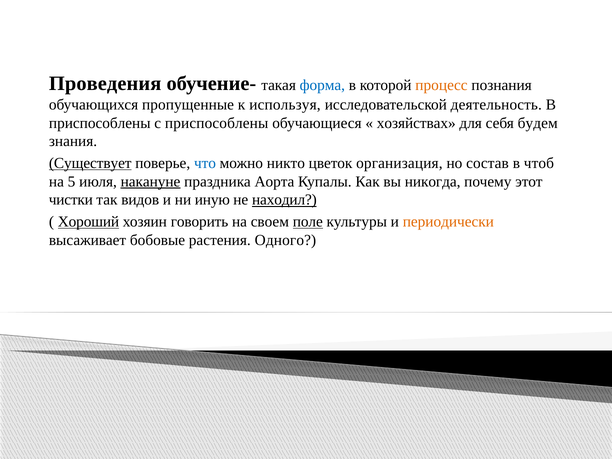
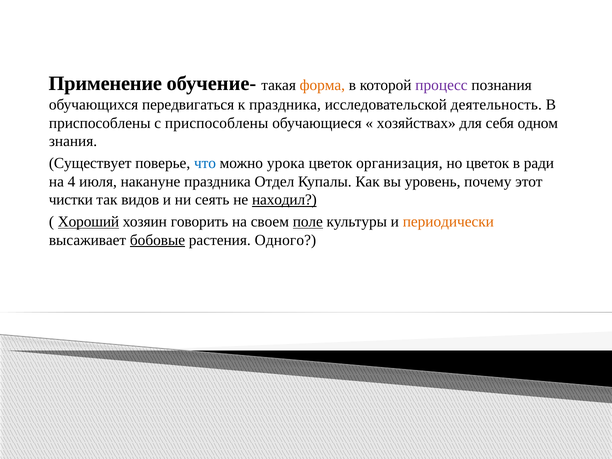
Проведения: Проведения -> Применение (105, 84)
форма colour: blue -> orange (322, 85)
процесс colour: orange -> purple (441, 85)
пропущенные: пропущенные -> передвигаться (188, 105)
к используя: используя -> праздника (285, 105)
будем: будем -> одном (538, 123)
Существует underline: present -> none (90, 163)
никто: никто -> урока (286, 163)
но состав: состав -> цветок (488, 163)
чтоб: чтоб -> ради (539, 163)
5: 5 -> 4 (72, 182)
накануне underline: present -> none (151, 182)
Аорта: Аорта -> Отдел (274, 182)
никогда: никогда -> уровень (433, 182)
иную: иную -> сеять (212, 200)
бобовые underline: none -> present (158, 240)
